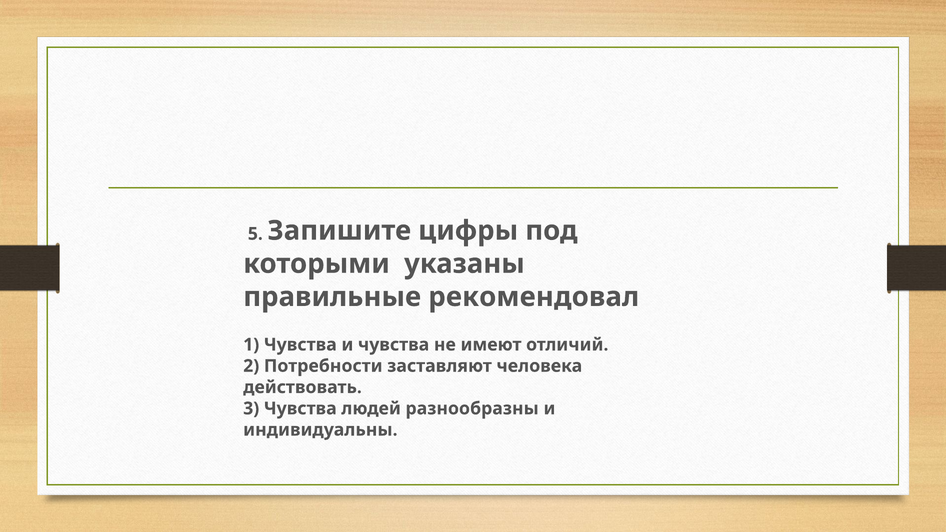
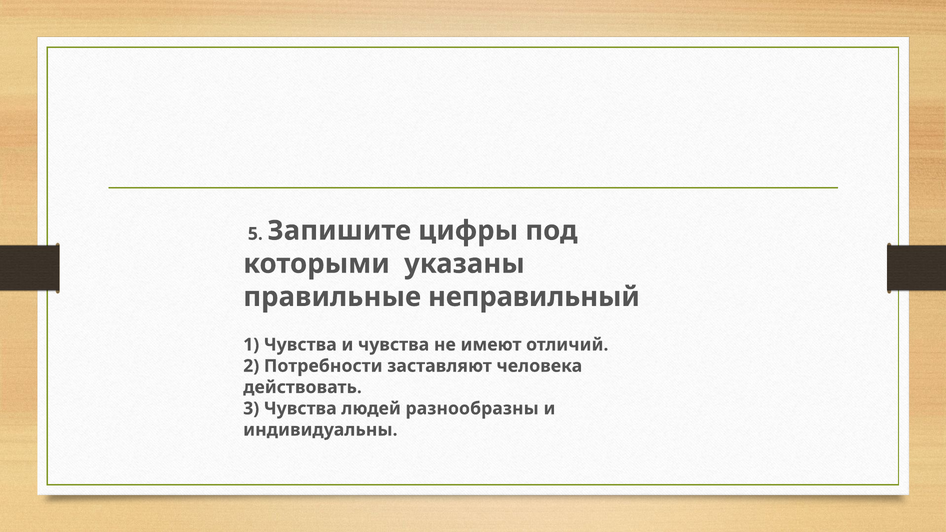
рекомендовал: рекомендовал -> неправильный (534, 297)
